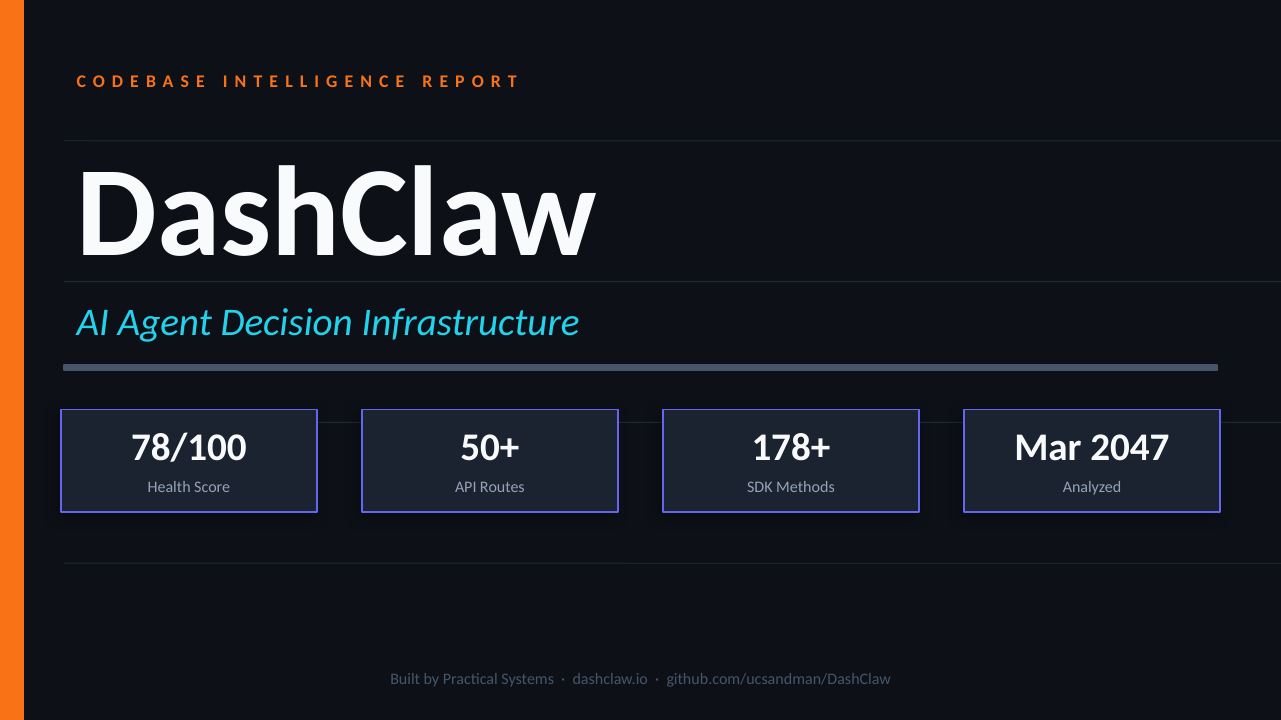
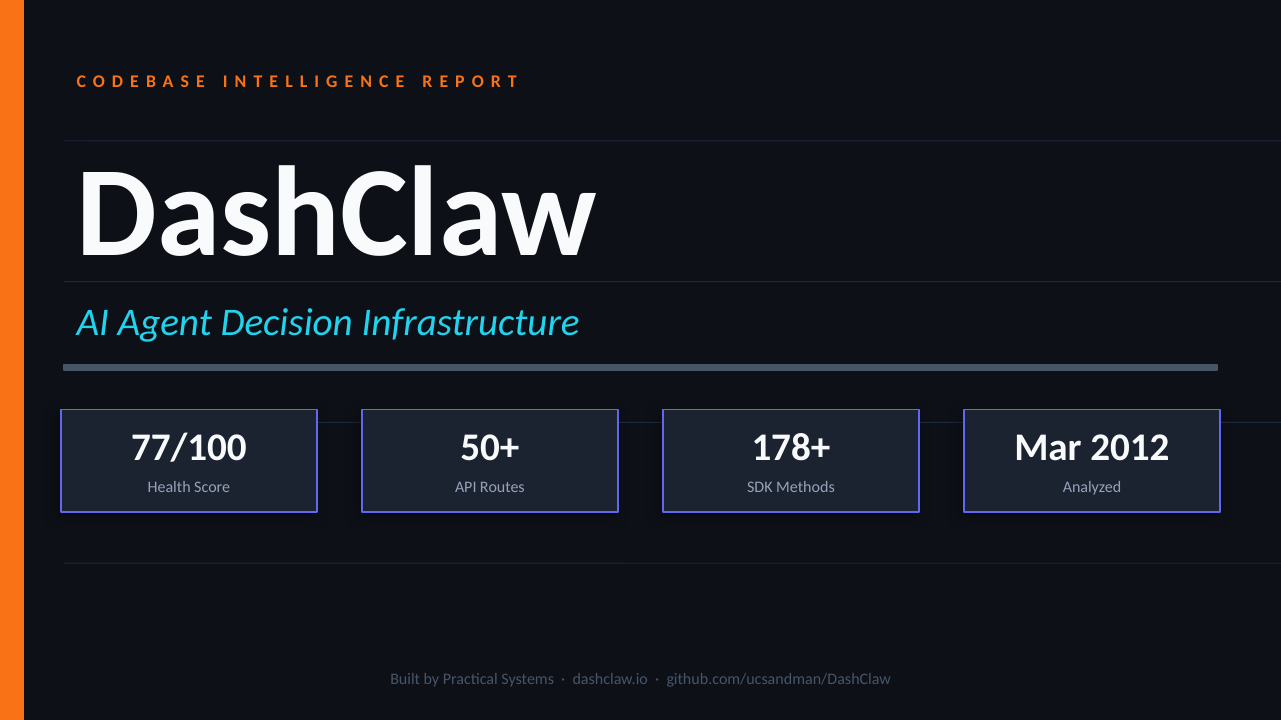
78/100: 78/100 -> 77/100 (189, 448)
2047: 2047 -> 2012 (1130, 448)
